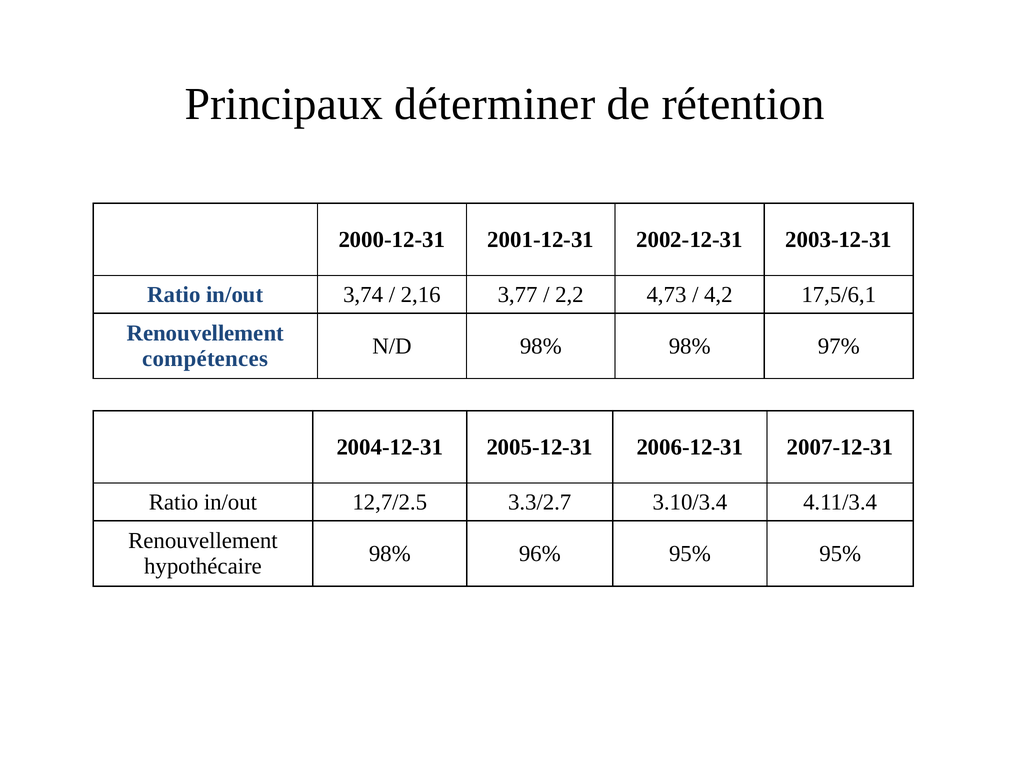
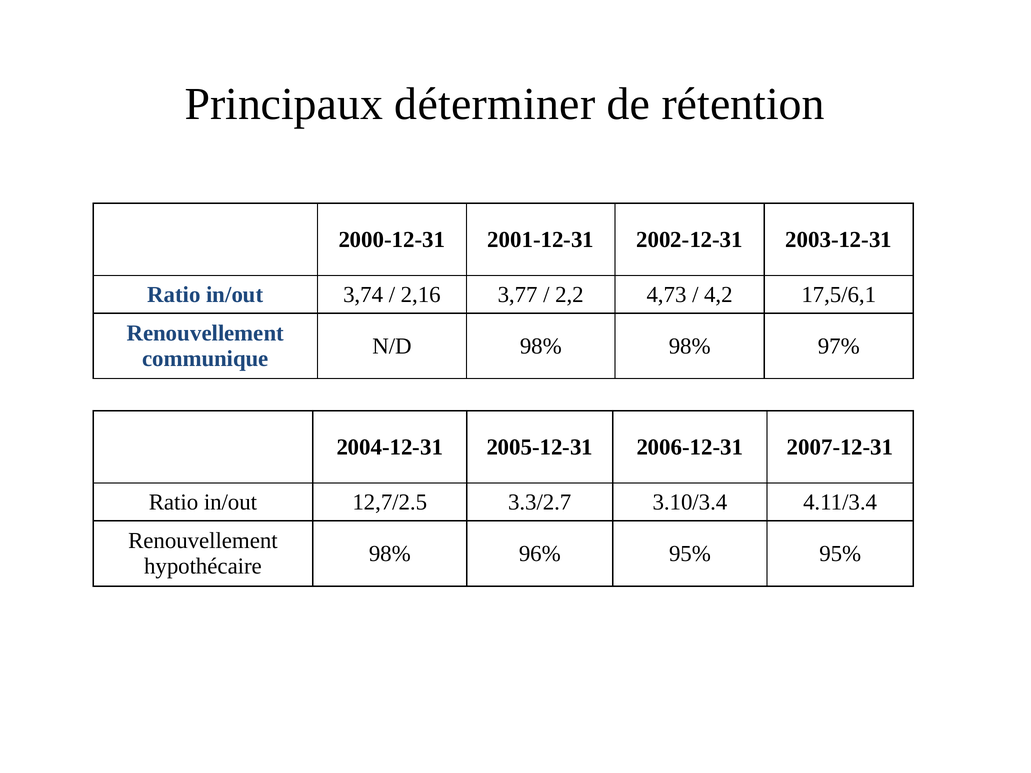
compétences: compétences -> communique (205, 359)
